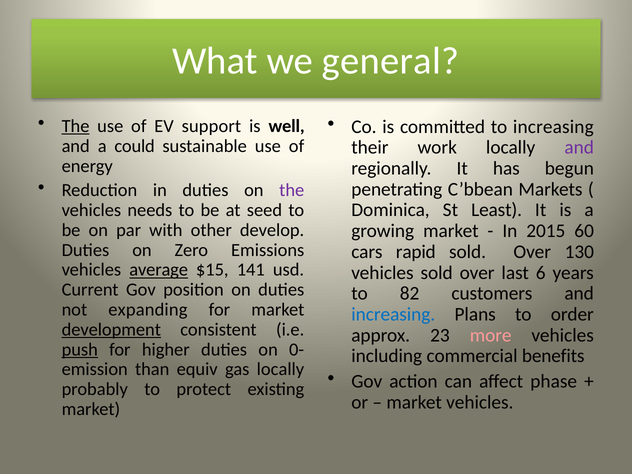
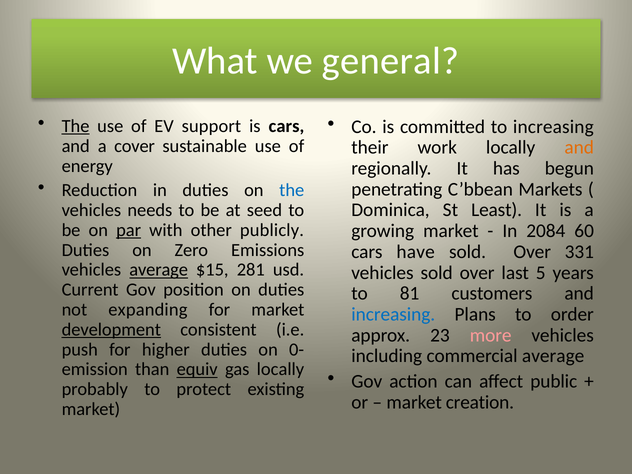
is well: well -> cars (286, 126)
could: could -> cover (135, 146)
and colour: purple -> orange (579, 148)
the colour: purple -> blue (292, 190)
par underline: none -> present (129, 230)
develop: develop -> publicly (272, 230)
2015: 2015 -> 2084 (546, 231)
rapid: rapid -> have (416, 252)
130: 130 -> 331 (579, 252)
141: 141 -> 281 (251, 270)
6: 6 -> 5 (541, 273)
82: 82 -> 81 (410, 294)
push underline: present -> none (80, 350)
commercial benefits: benefits -> average (553, 356)
equiv underline: none -> present (197, 369)
phase: phase -> public (554, 381)
market vehicles: vehicles -> creation (480, 402)
